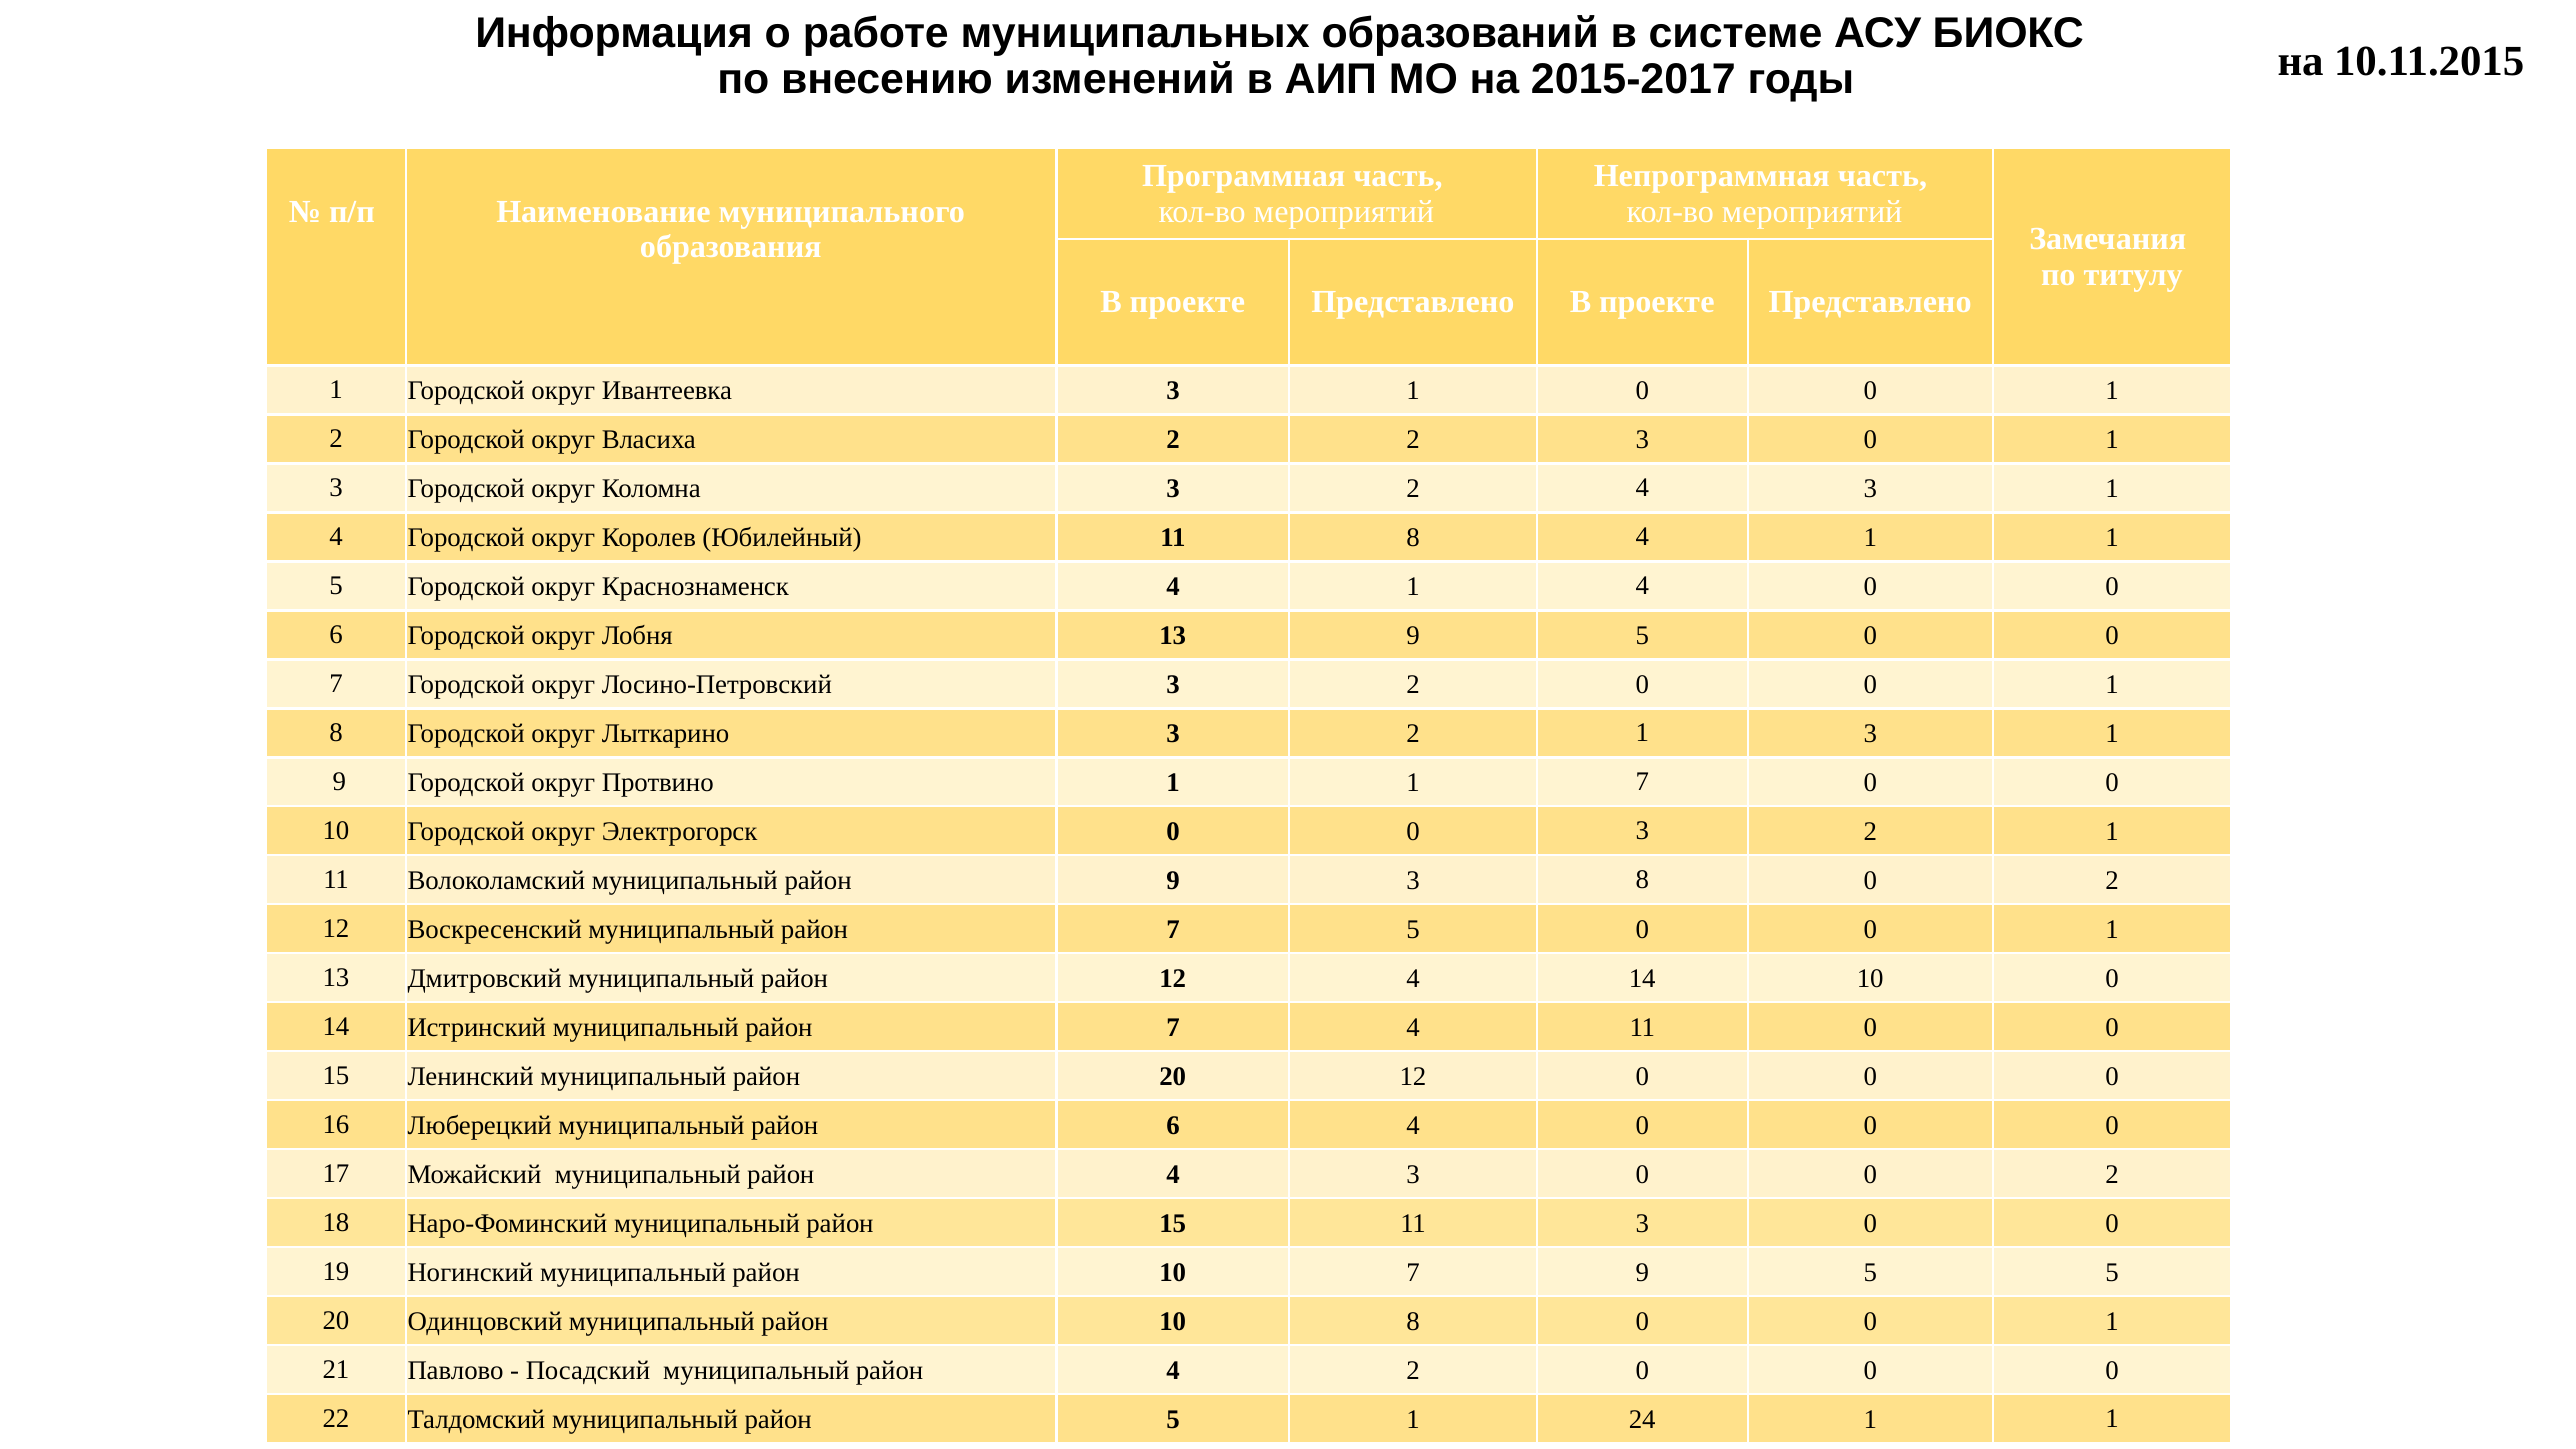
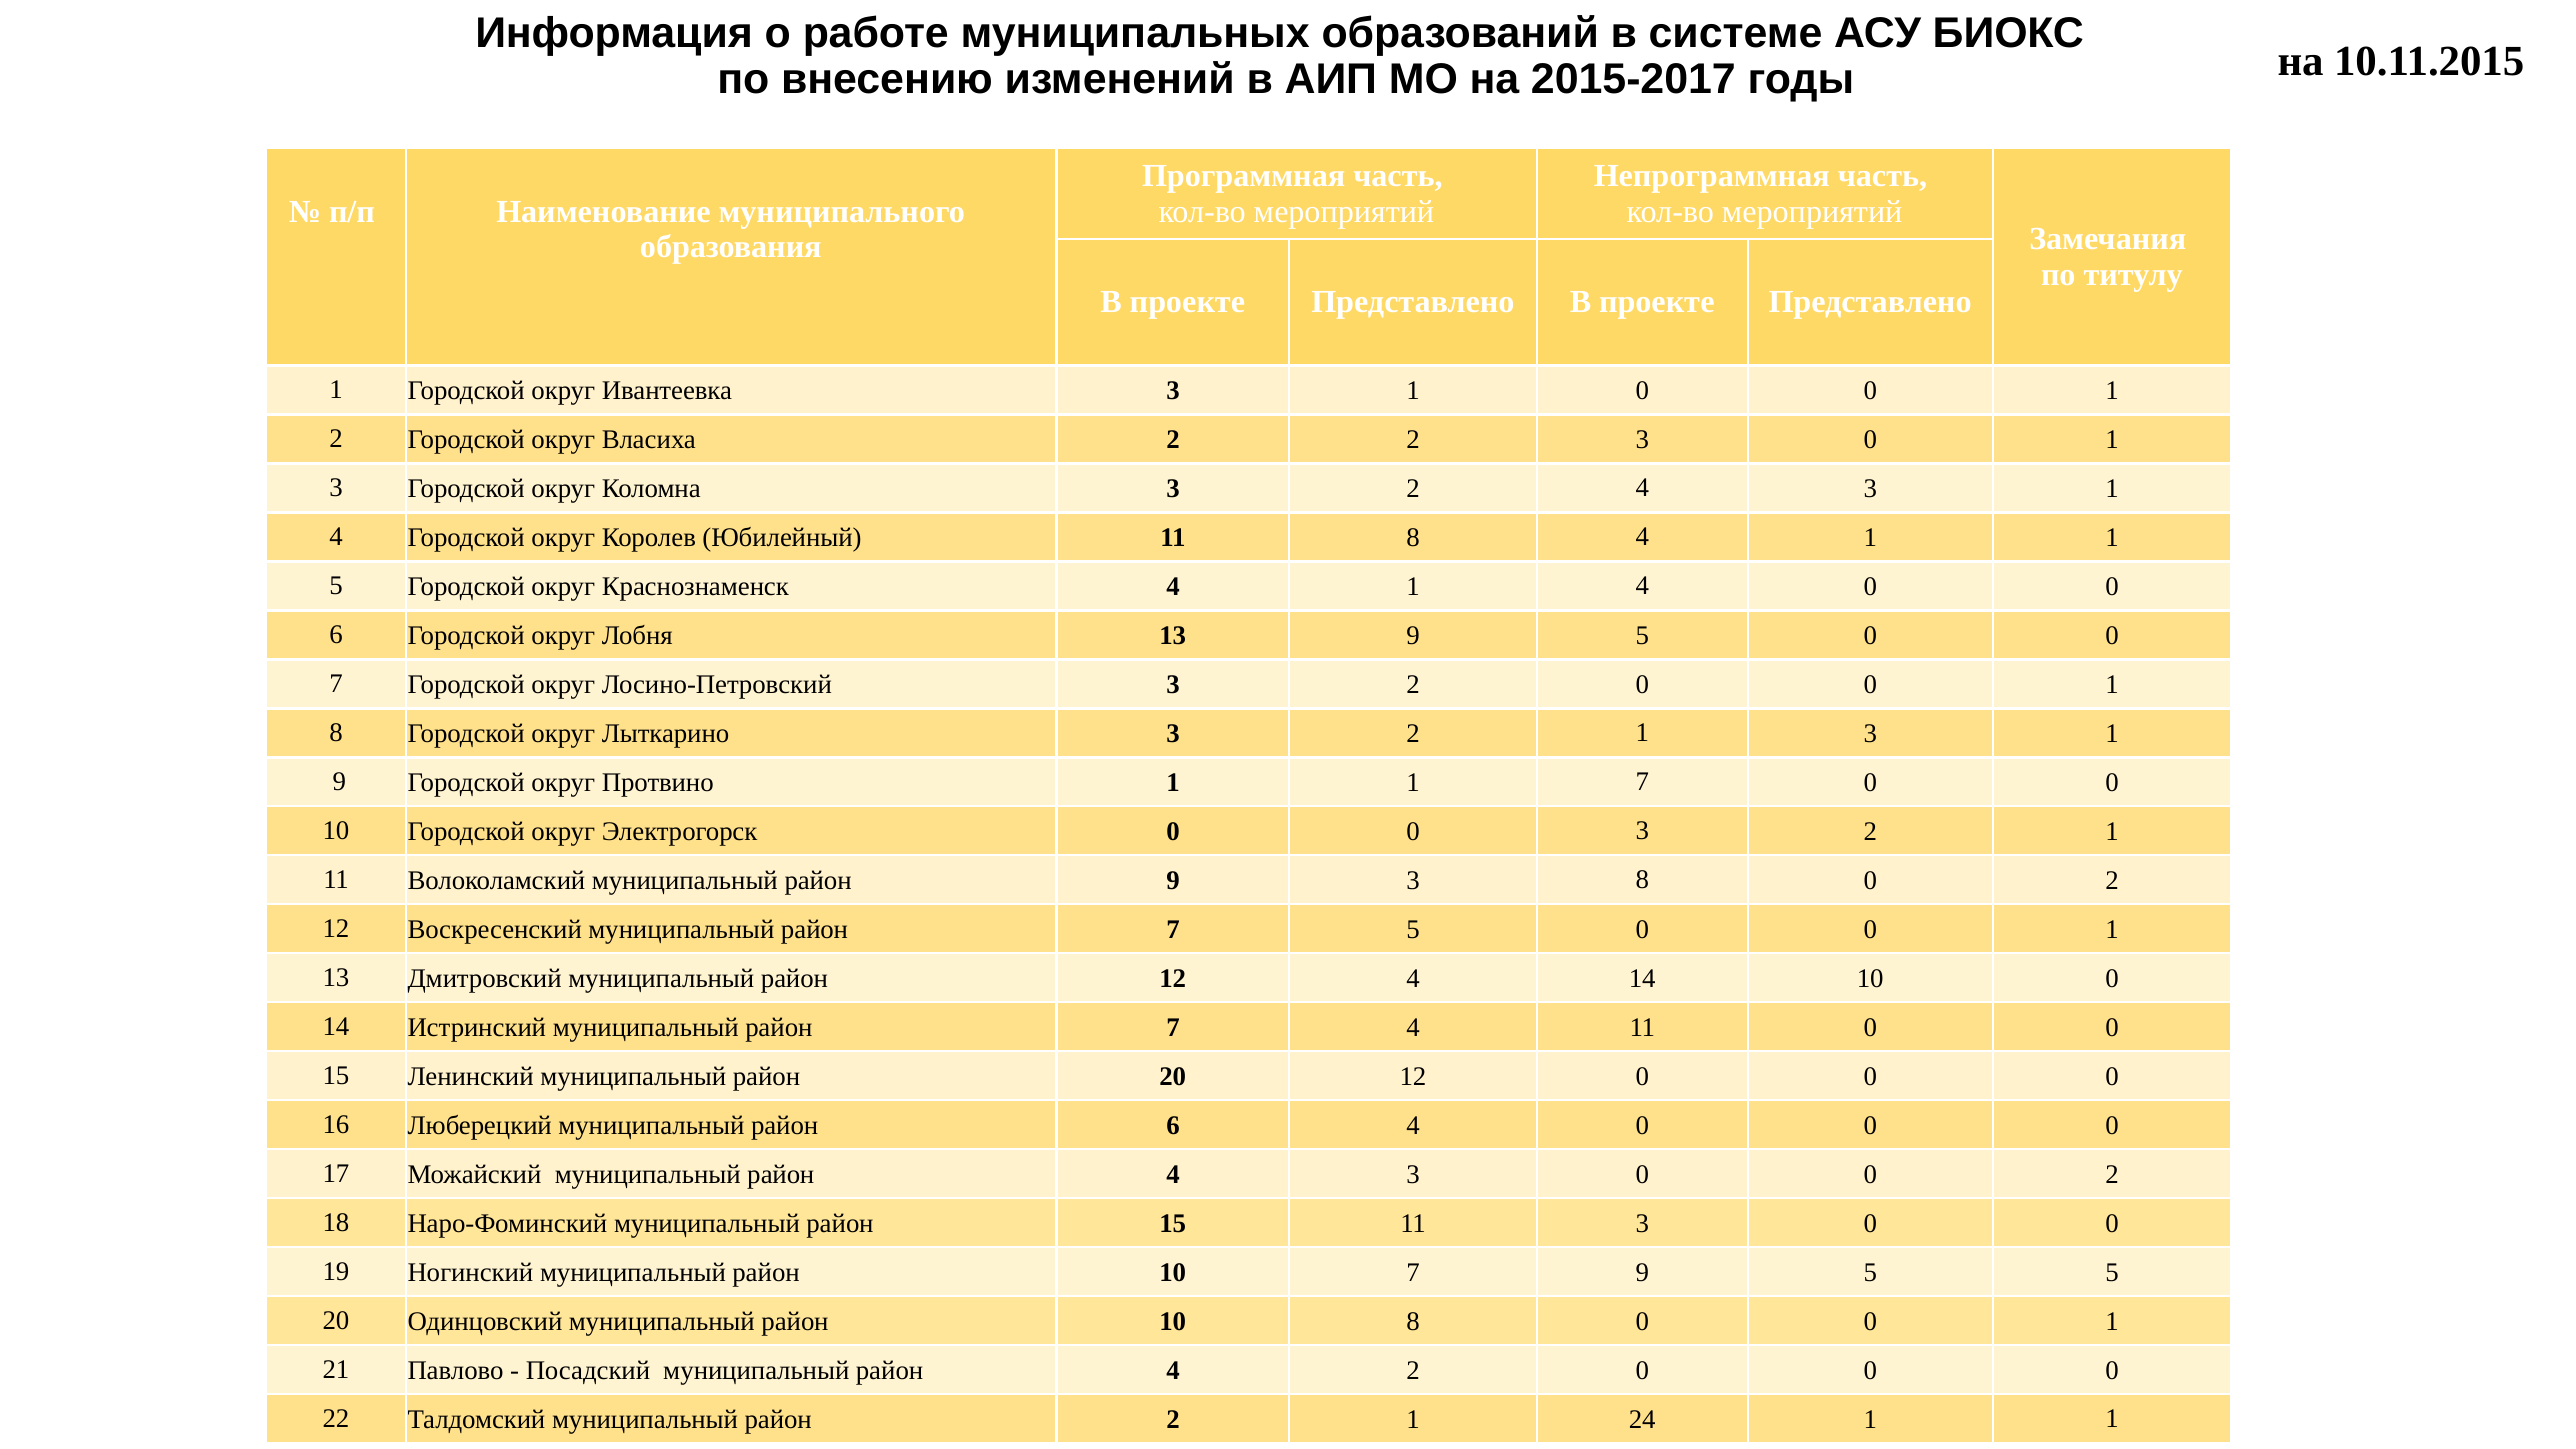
район 5: 5 -> 2 (1173, 1420)
